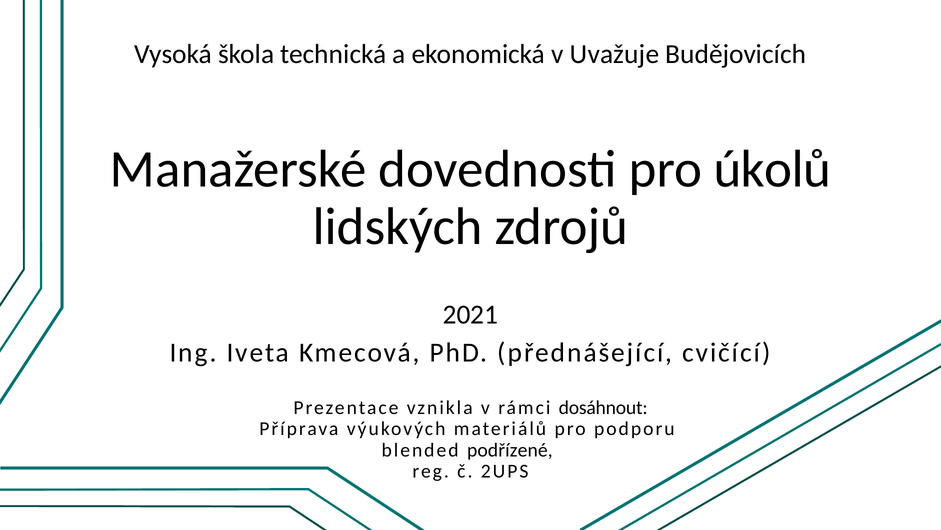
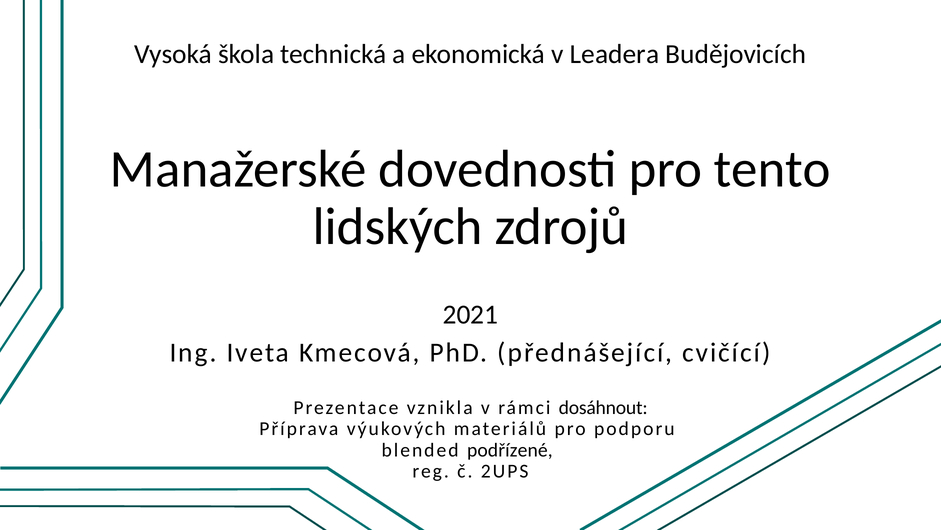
Uvažuje: Uvažuje -> Leadera (615, 54)
úkolů: úkolů -> tento (772, 169)
